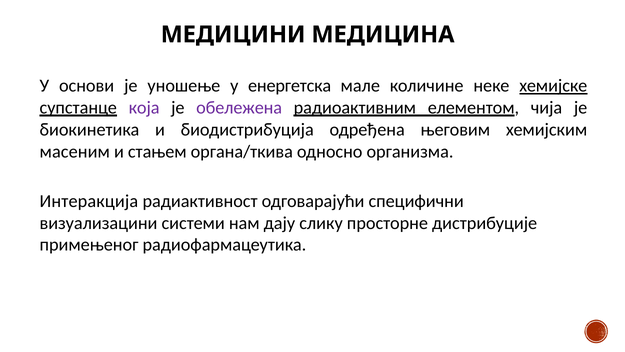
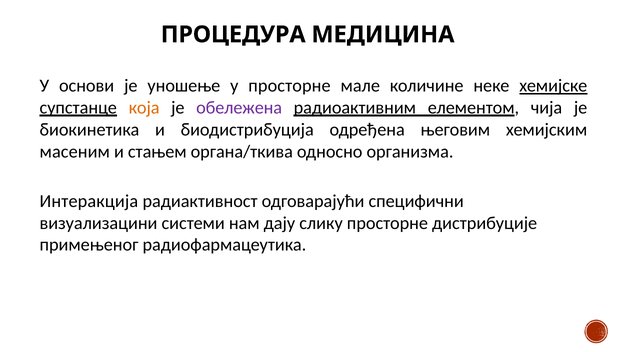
МЕДИЦИНИ: МЕДИЦИНИ -> ПРОЦЕДУРА (233, 34)
у енергетска: енергетска -> просторне (289, 86)
која colour: purple -> orange (144, 108)
